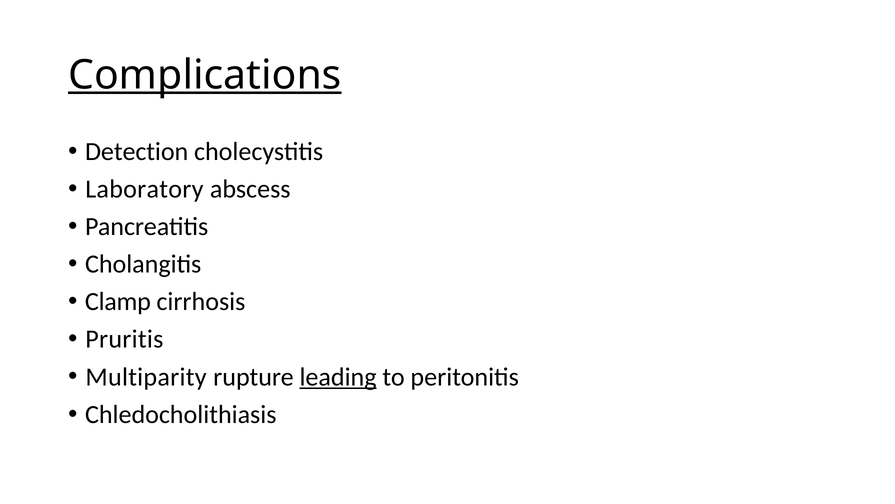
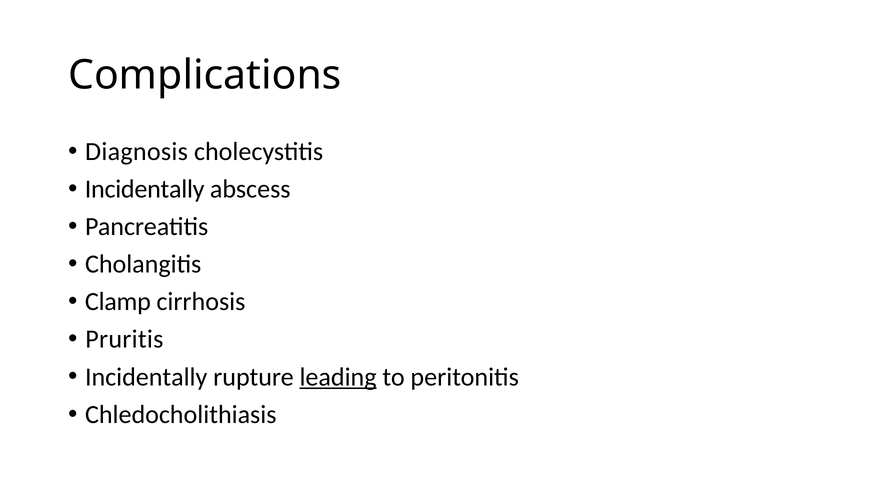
Complications underline: present -> none (205, 75)
Detection: Detection -> Diagnosis (136, 151)
Laboratory: Laboratory -> Incidentally (145, 189)
Multiparity: Multiparity -> Incidentally (146, 376)
